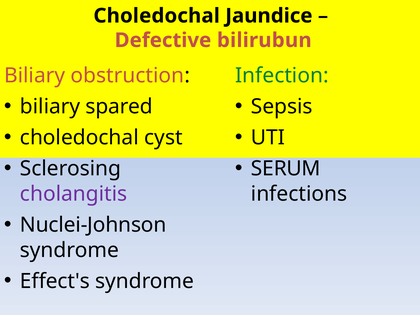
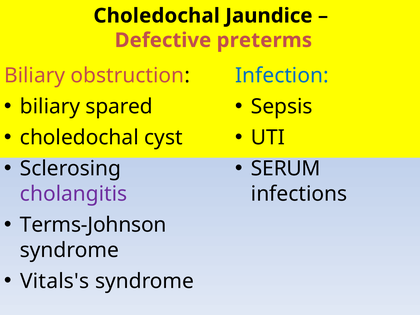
bilirubun: bilirubun -> preterms (264, 40)
Infection colour: green -> blue (282, 76)
Nuclei-Johnson: Nuclei-Johnson -> Terms-Johnson (93, 225)
Effect's: Effect's -> Vitals's (55, 281)
